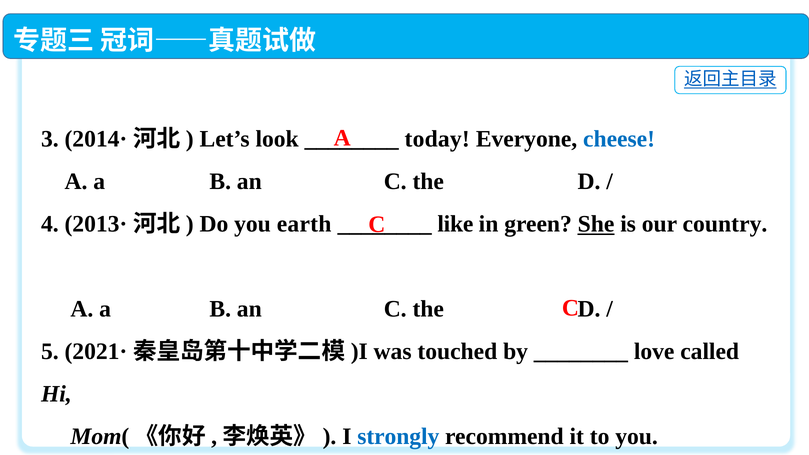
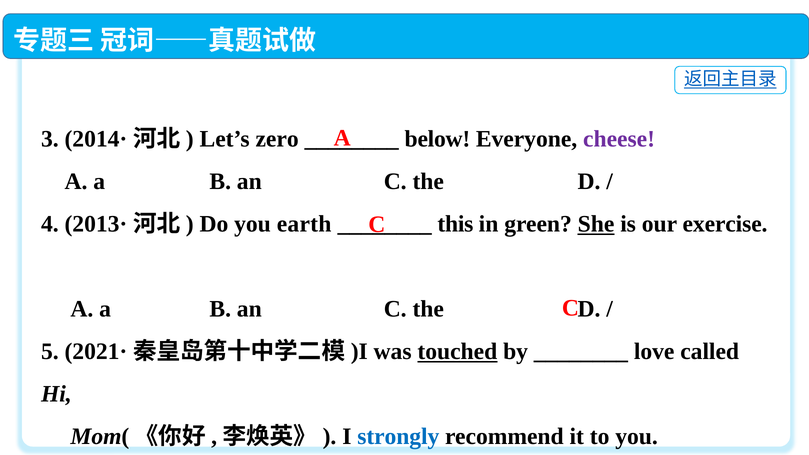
look: look -> zero (277, 139)
today: today -> below (437, 139)
cheese colour: blue -> purple (619, 139)
like: like -> this (455, 224)
country: country -> exercise (725, 224)
touched underline: none -> present (457, 352)
